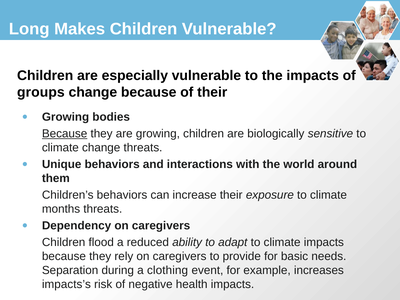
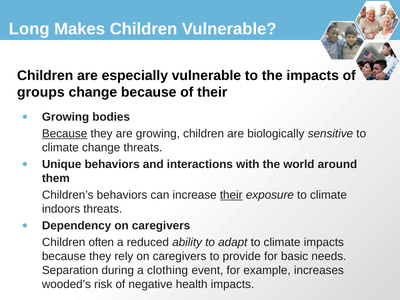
their underline: none -> present (231, 195)
months: months -> indoors (61, 209)
flood: flood -> often (101, 242)
impacts’s: impacts’s -> wooded’s (66, 284)
